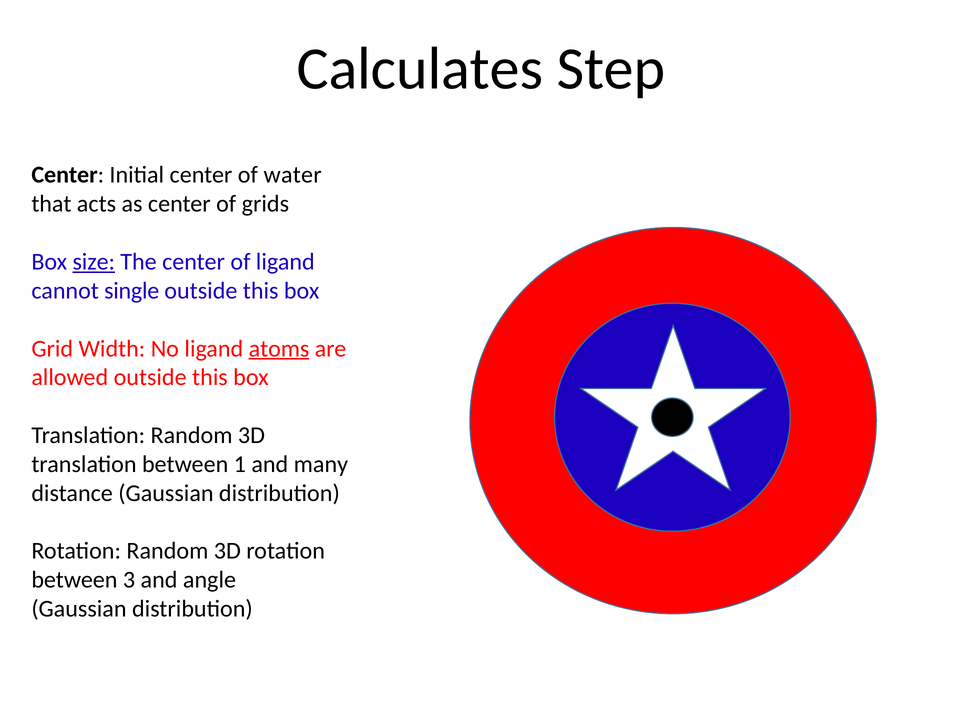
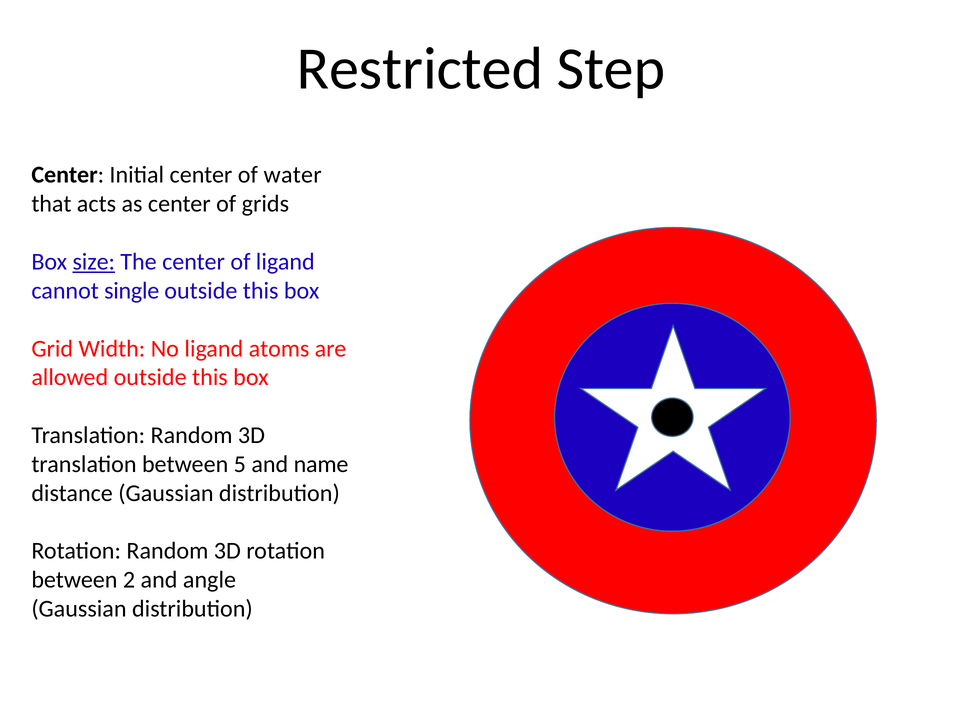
Calculates: Calculates -> Restricted (420, 69)
atoms underline: present -> none (279, 348)
1: 1 -> 5 (240, 464)
many: many -> name (321, 464)
3: 3 -> 2 (129, 579)
